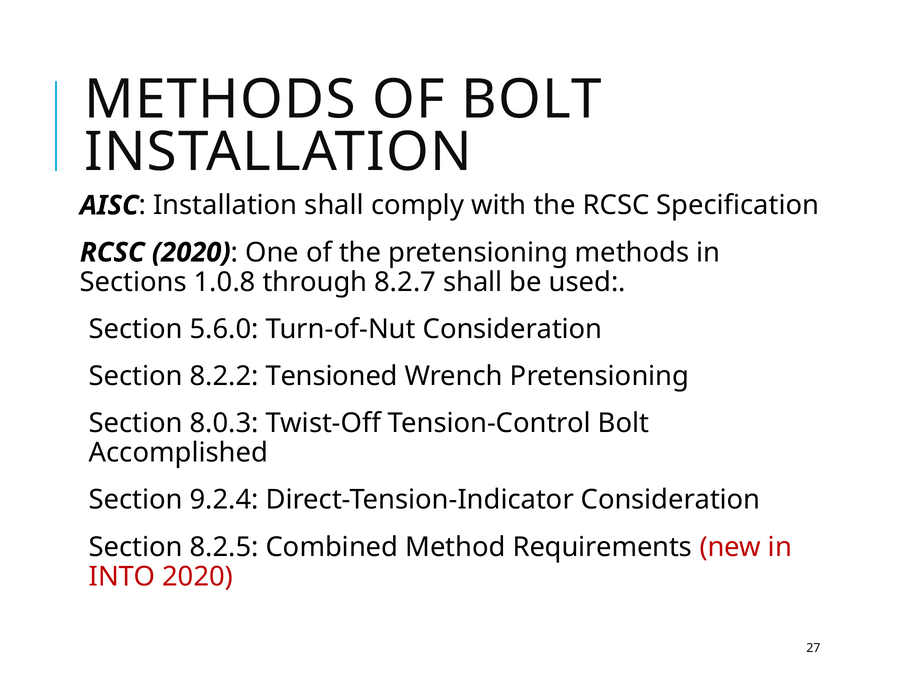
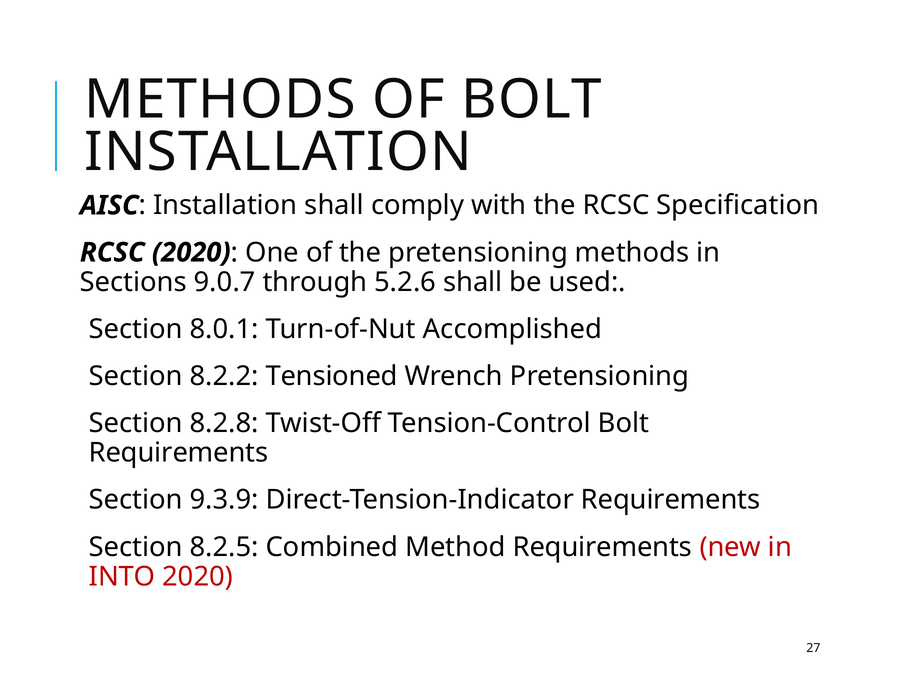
1.0.8: 1.0.8 -> 9.0.7 (225, 282)
8.2.7: 8.2.7 -> 5.2.6 (405, 282)
5.6.0: 5.6.0 -> 8.0.1 (224, 329)
Turn-of-Nut Consideration: Consideration -> Accomplished (513, 329)
8.0.3: 8.0.3 -> 8.2.8 (224, 423)
Accomplished: Accomplished -> Requirements (179, 453)
9.2.4: 9.2.4 -> 9.3.9 (224, 500)
Direct-Tension-Indicator Consideration: Consideration -> Requirements (671, 500)
